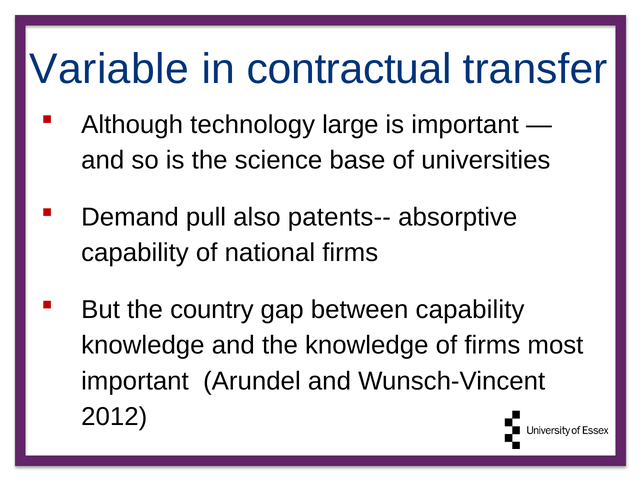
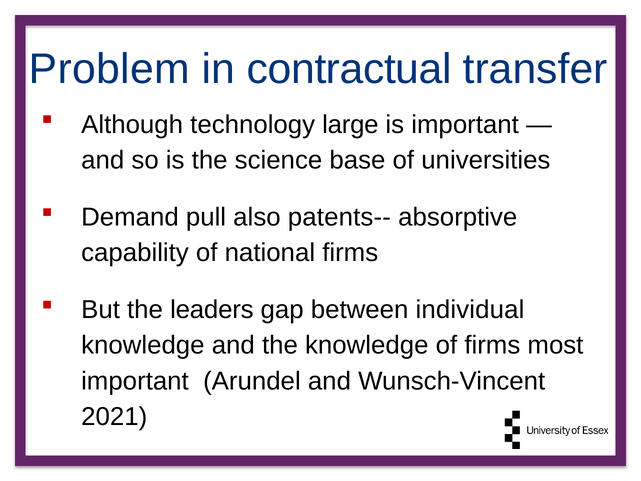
Variable: Variable -> Problem (109, 69)
country: country -> leaders (212, 310)
between capability: capability -> individual (470, 310)
2012: 2012 -> 2021 (114, 417)
